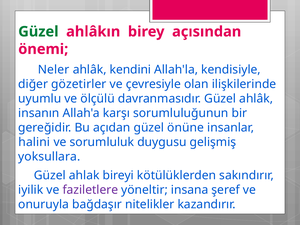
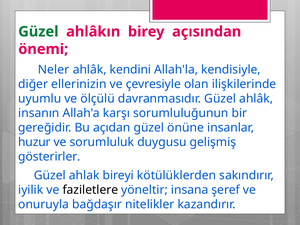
gözetirler: gözetirler -> ellerinizin (79, 84)
halini: halini -> huzur (34, 142)
yoksullara: yoksullara -> gösterirler (49, 157)
faziletlere colour: purple -> black (90, 190)
